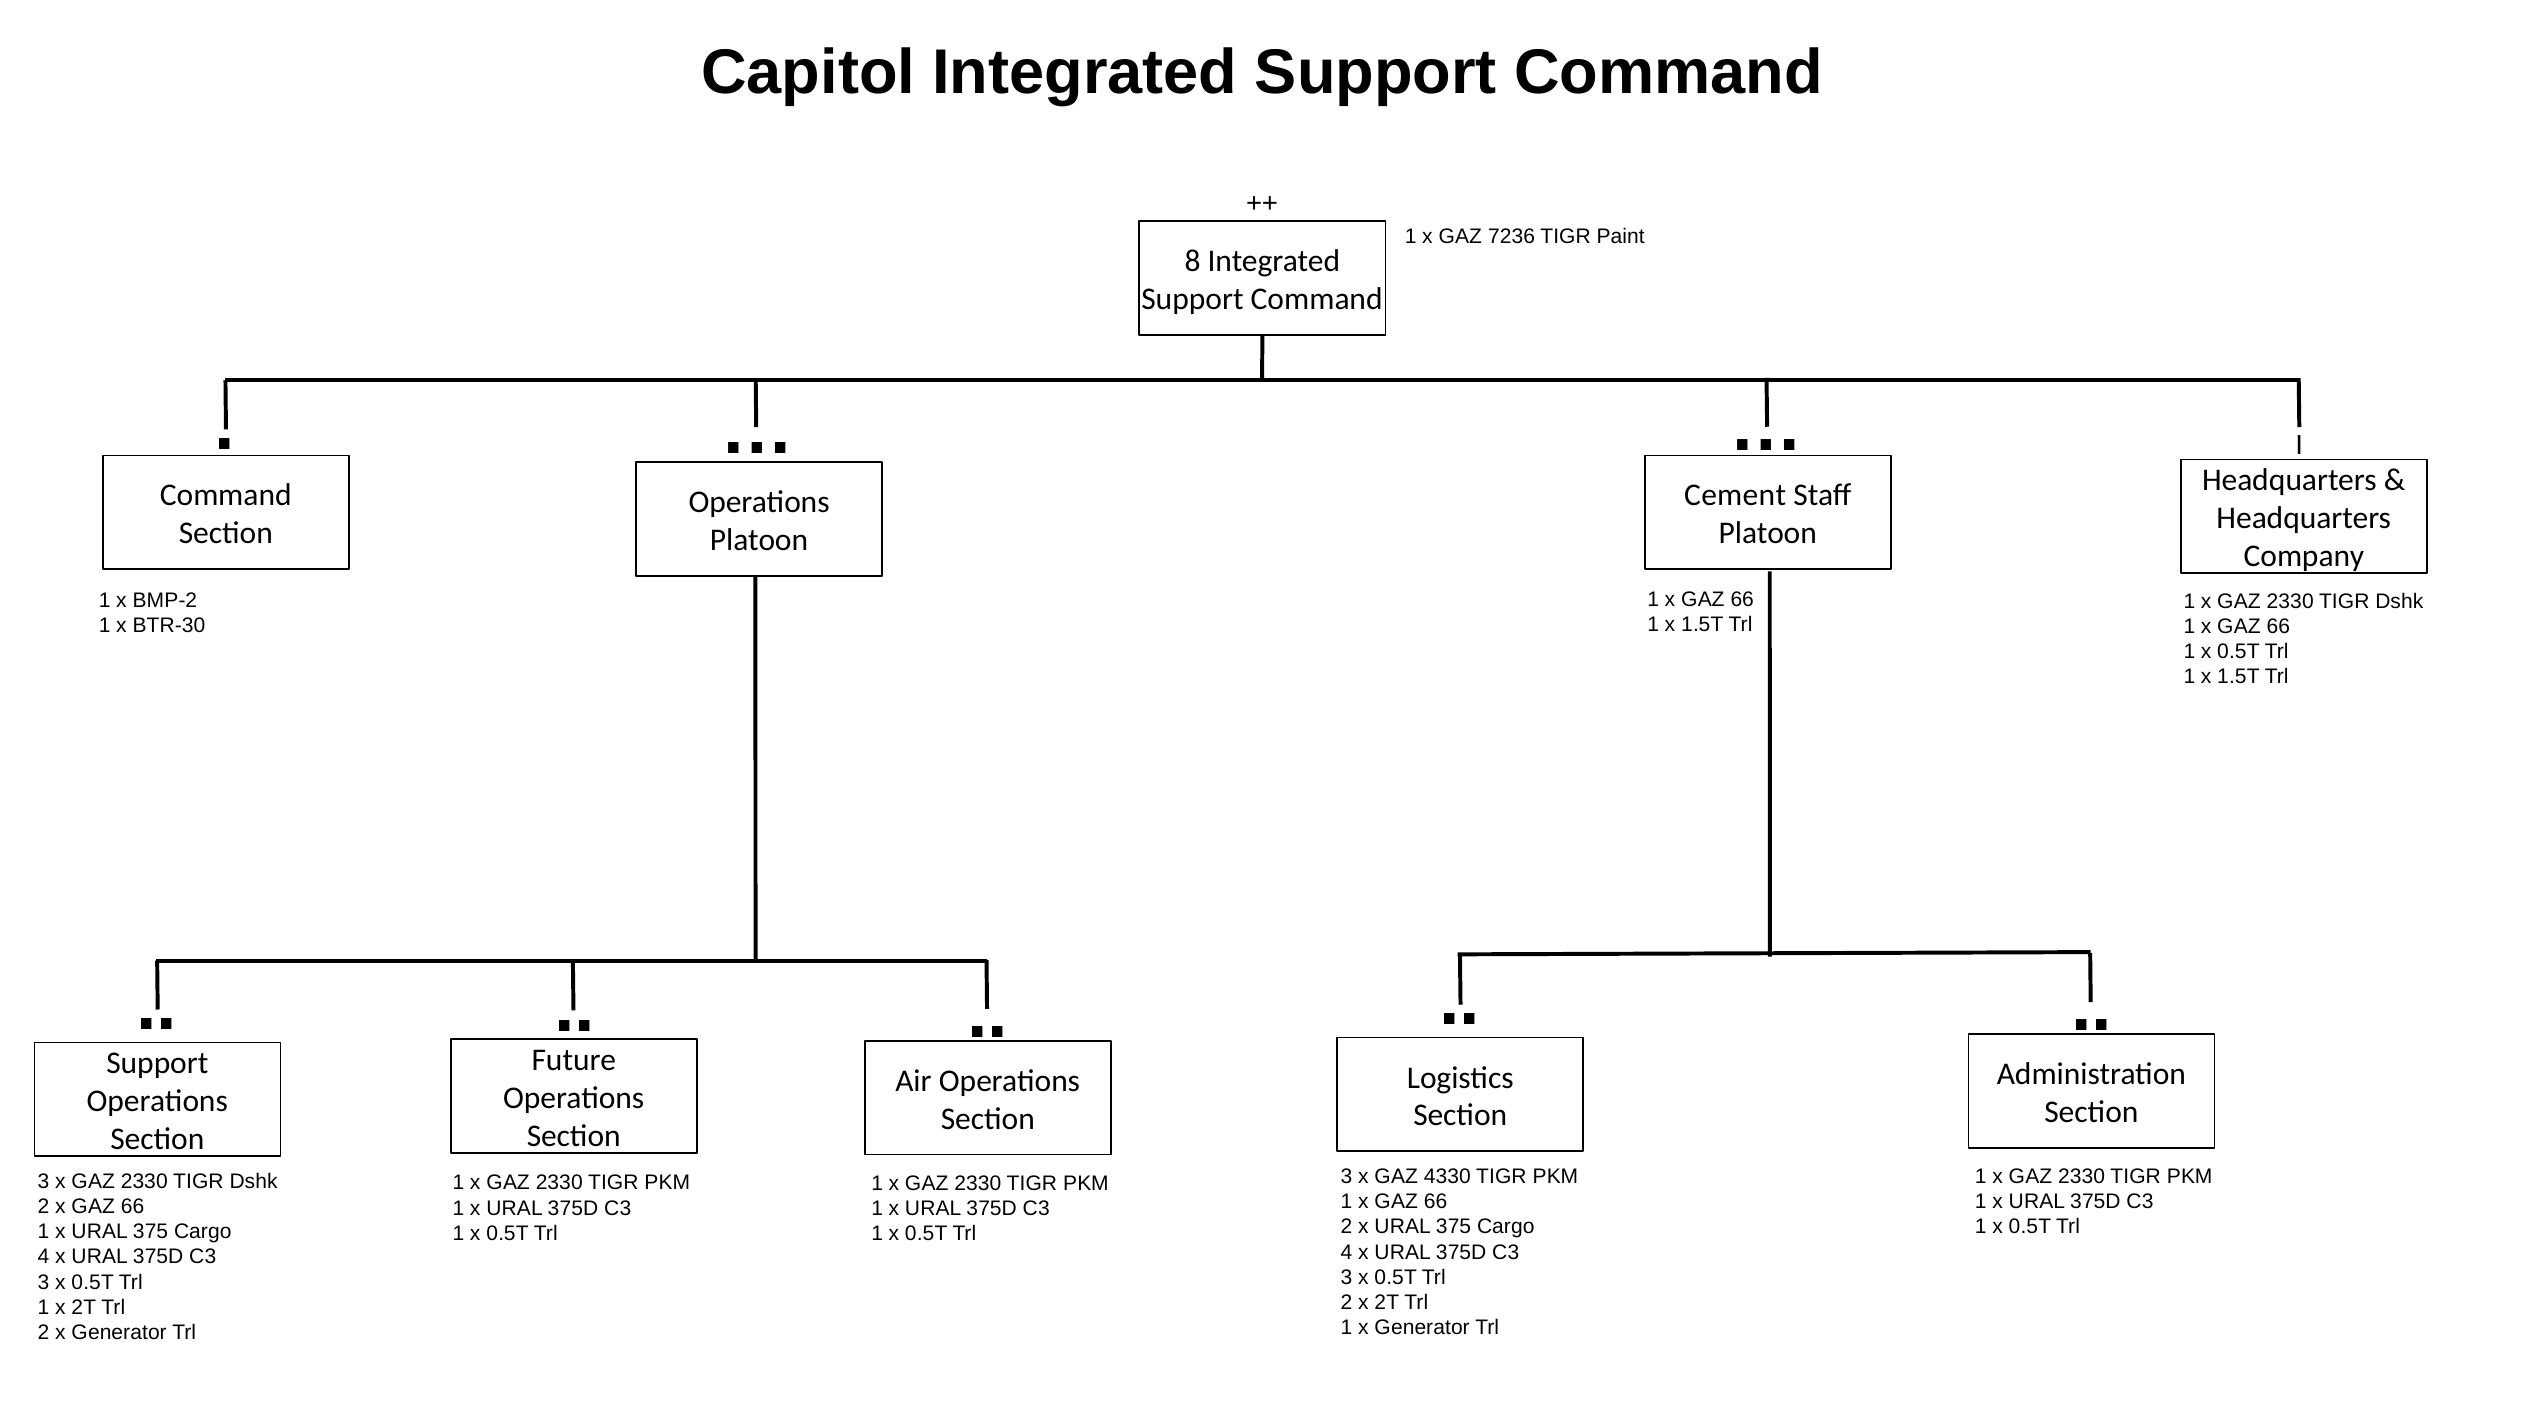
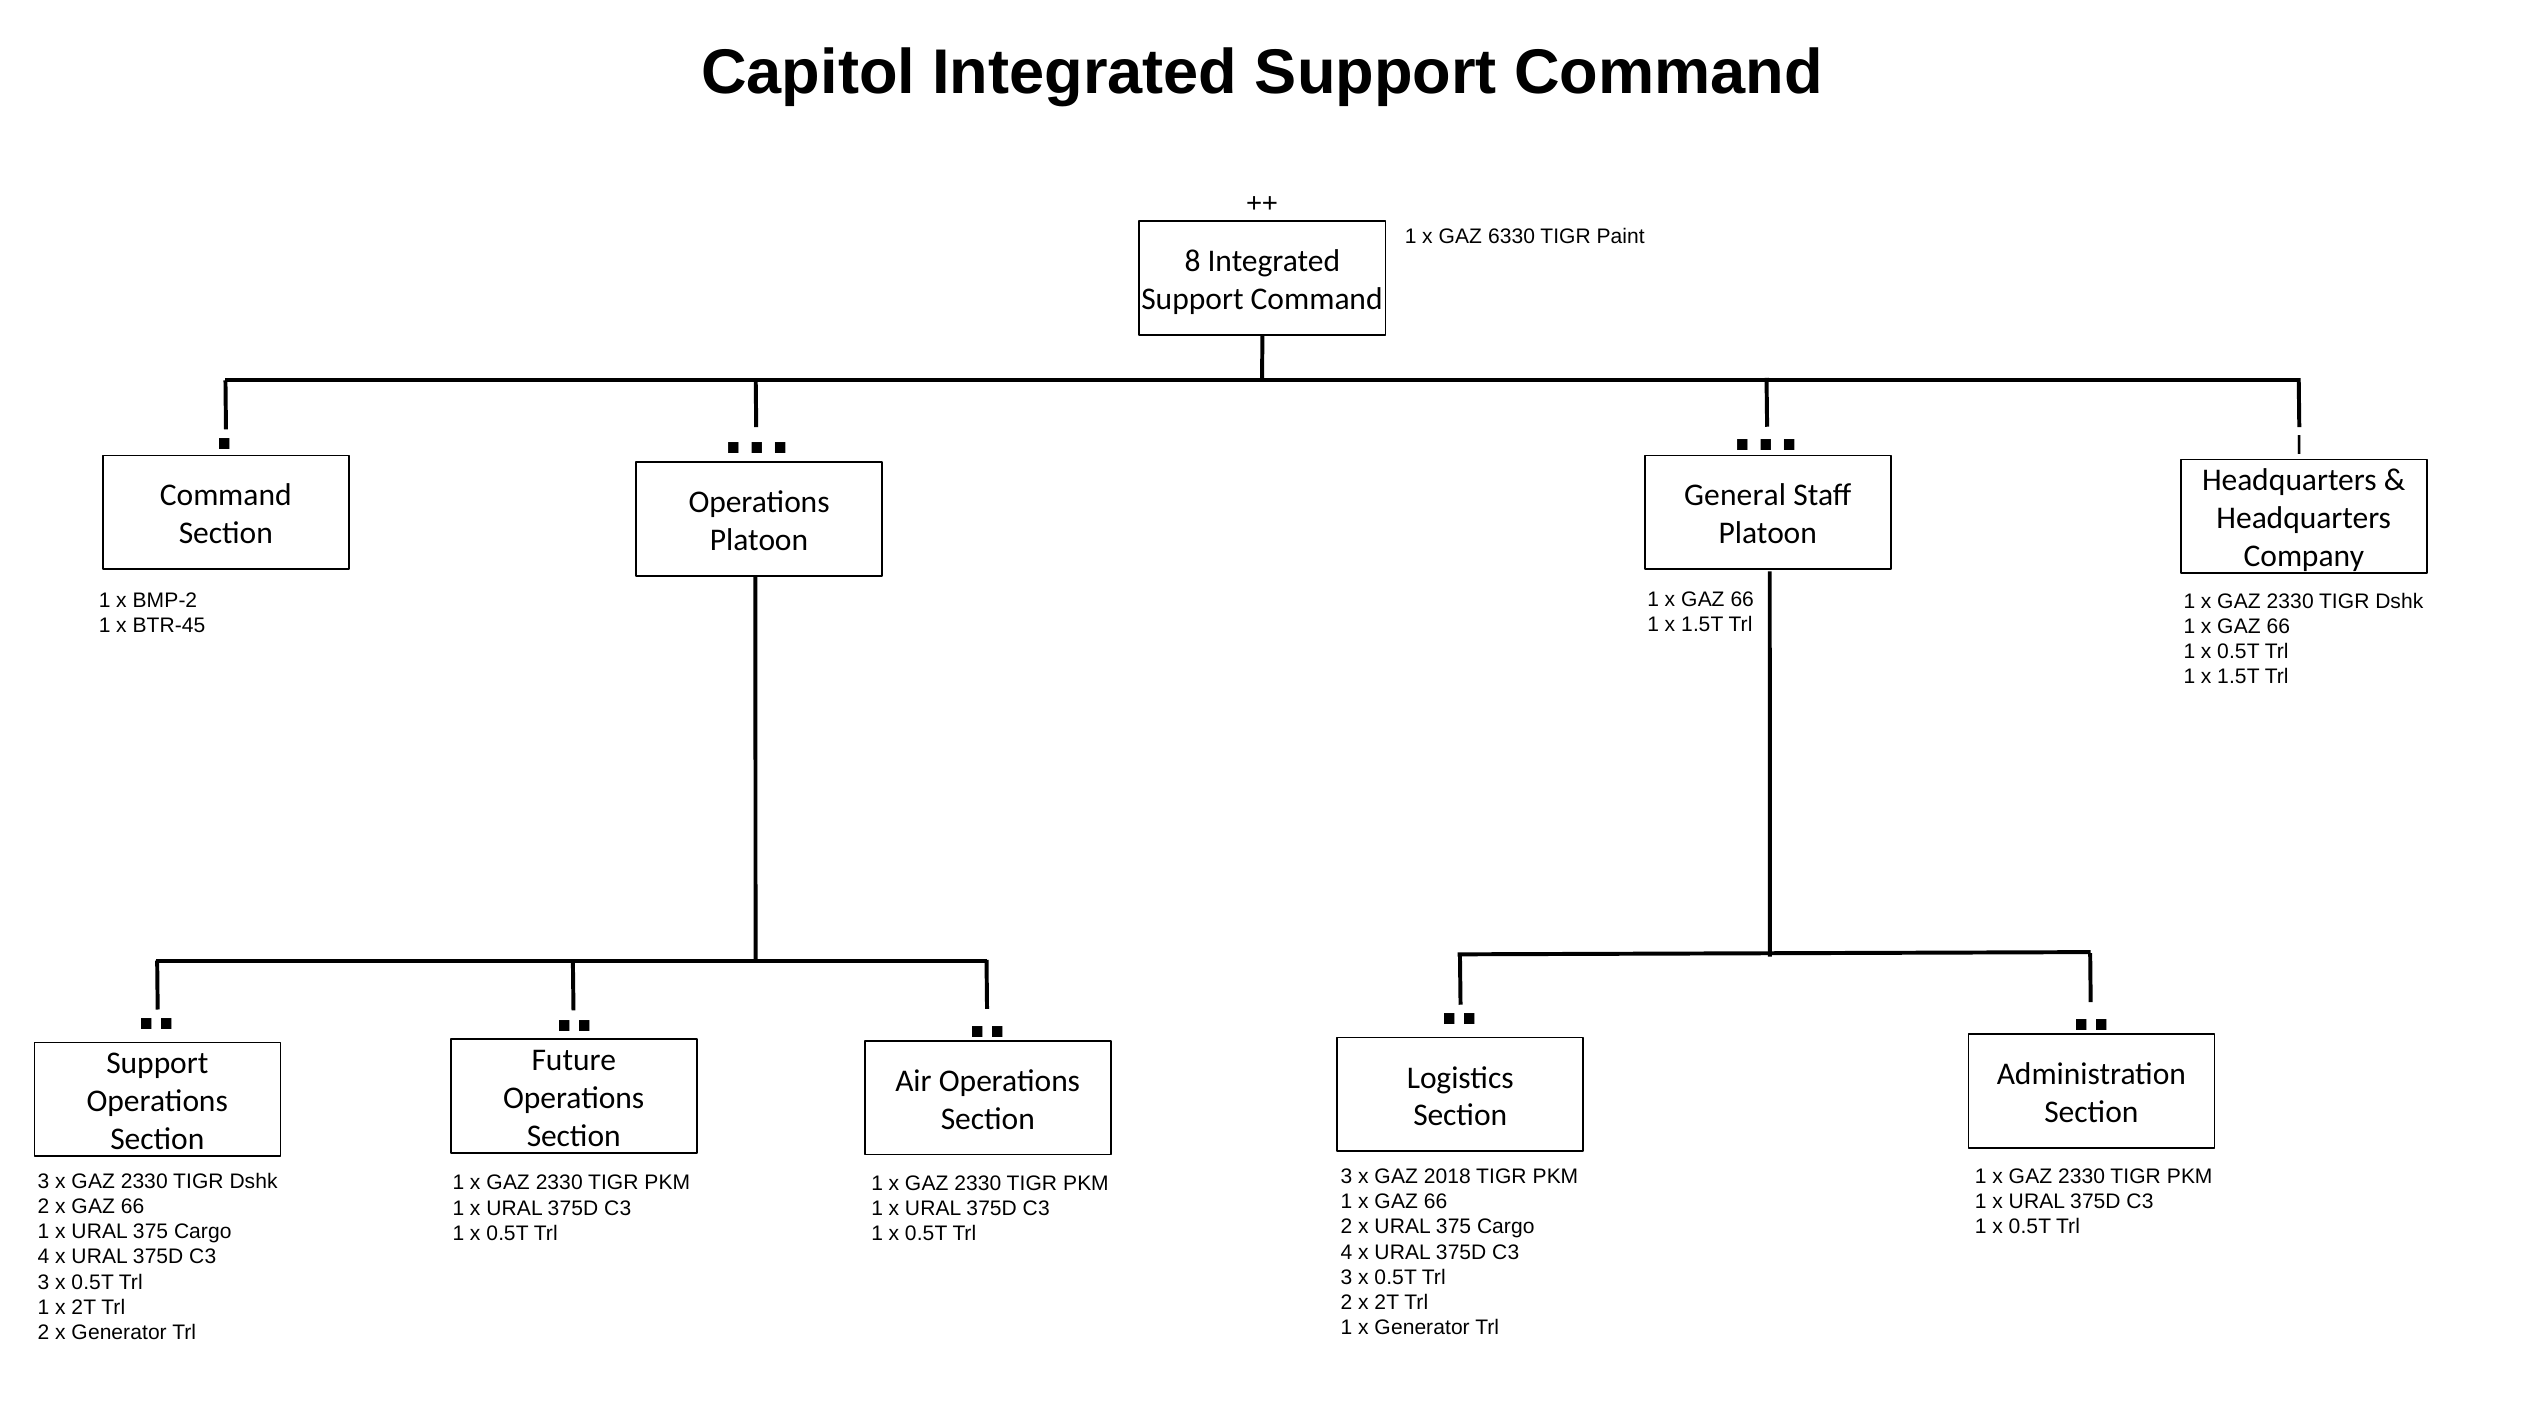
7236: 7236 -> 6330 (1512, 237)
Cement: Cement -> General (1735, 496)
BTR-30: BTR-30 -> BTR-45 (169, 626)
4330: 4330 -> 2018 (1447, 1177)
